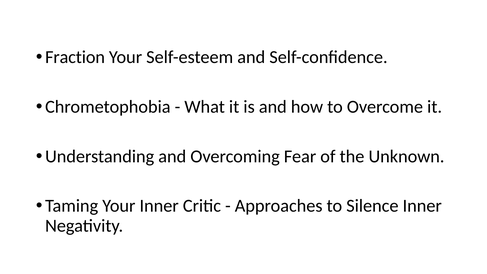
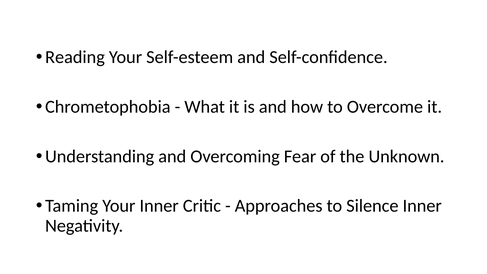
Fraction: Fraction -> Reading (75, 57)
